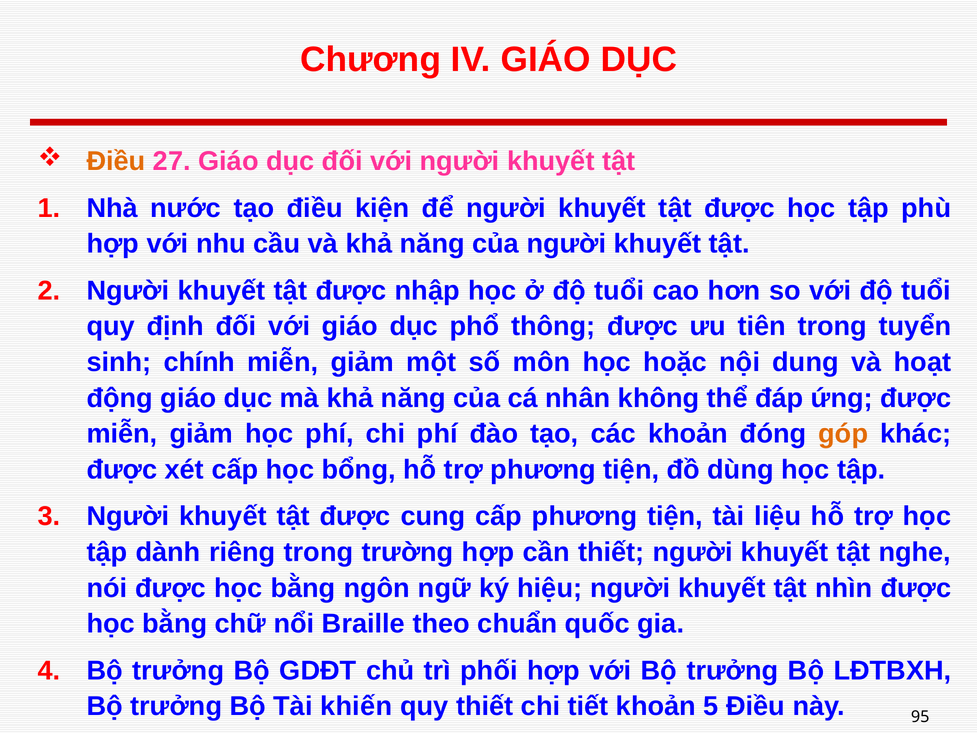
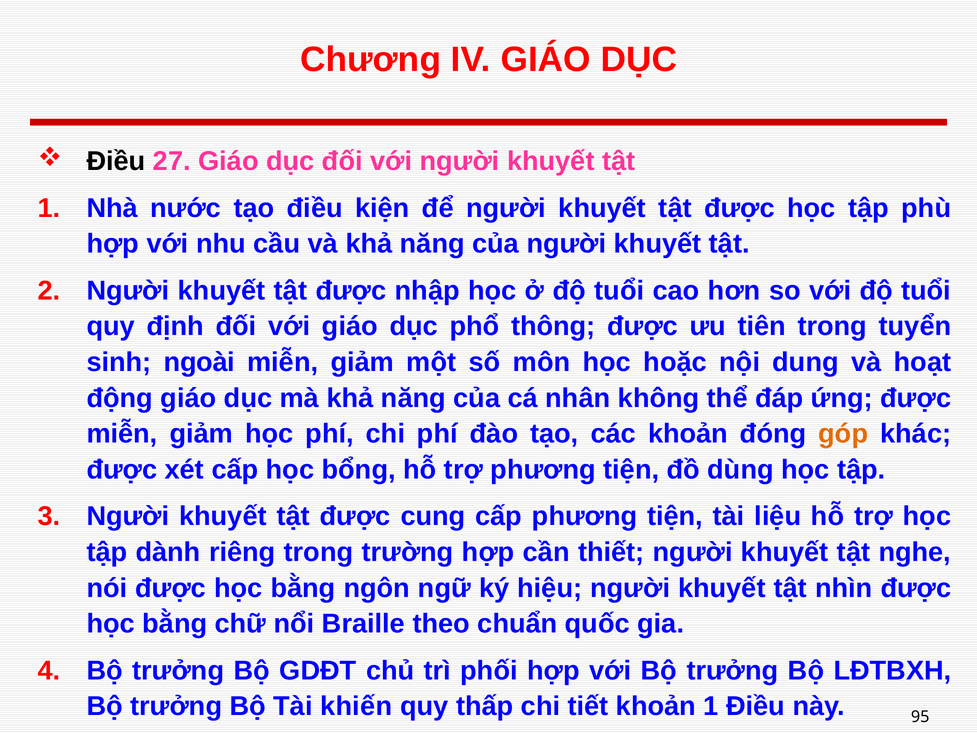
Điều colour: orange -> black (116, 161)
chính: chính -> ngoài (199, 362)
quy thiết: thiết -> thấp (485, 706)
khoản 5: 5 -> 1 (711, 706)
